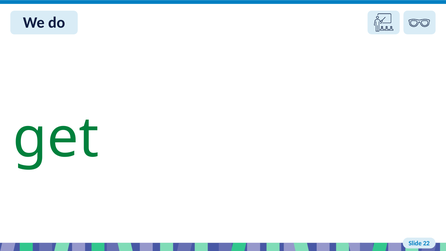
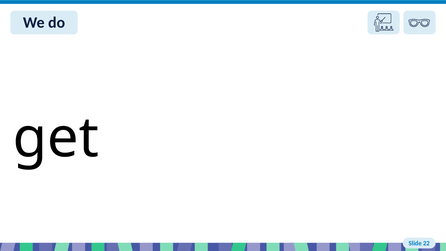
get colour: green -> black (56, 138)
